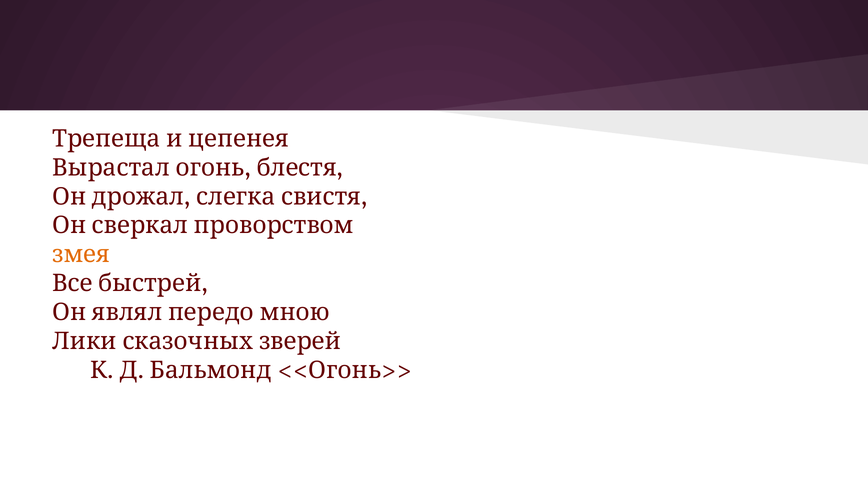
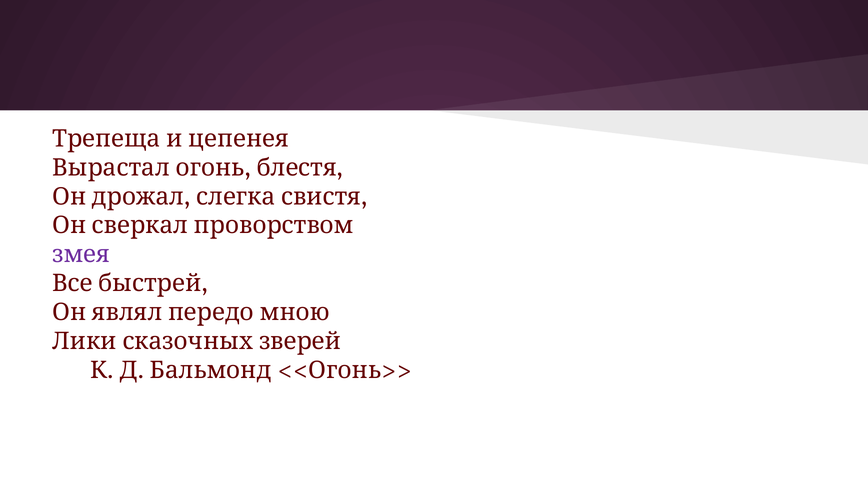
змея colour: orange -> purple (81, 255)
